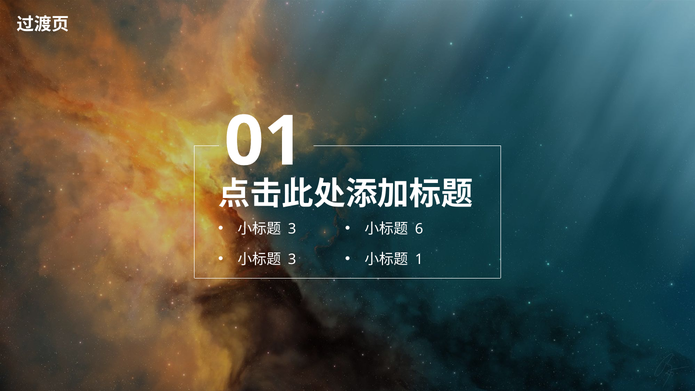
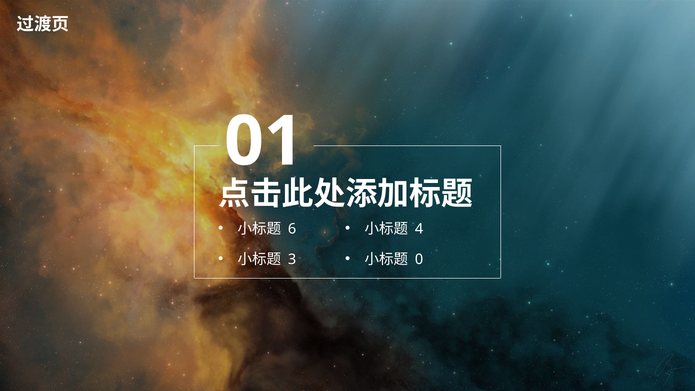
3: 3 -> 6 (292, 229)
6: 6 -> 4 (419, 229)
1: 1 -> 0 (419, 259)
